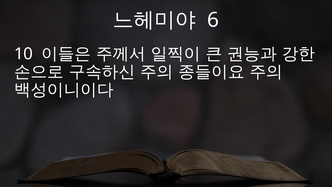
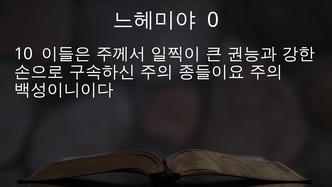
6: 6 -> 0 (213, 20)
